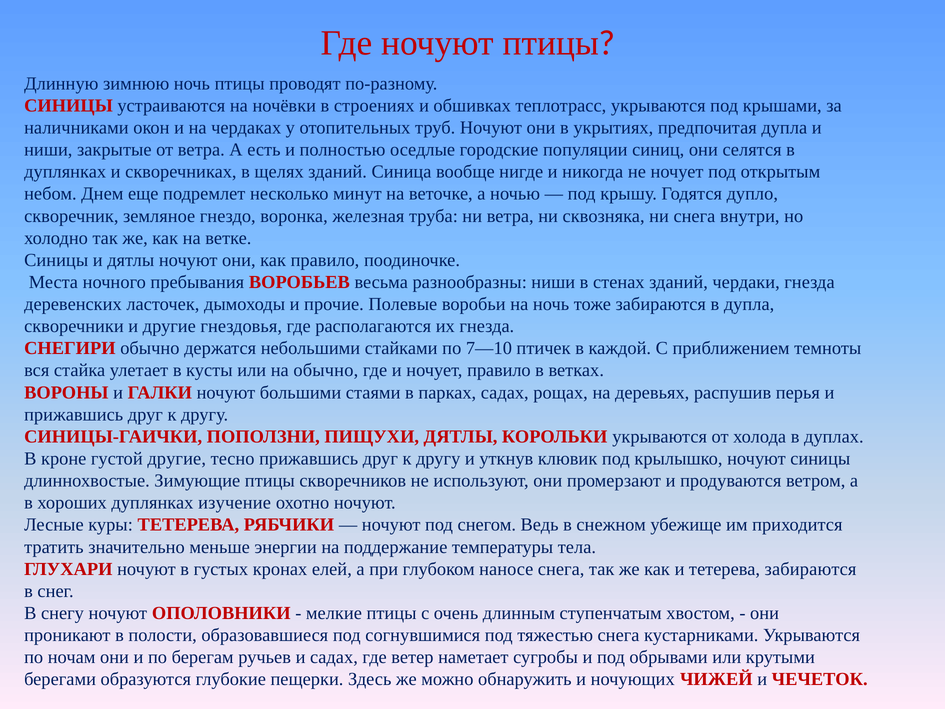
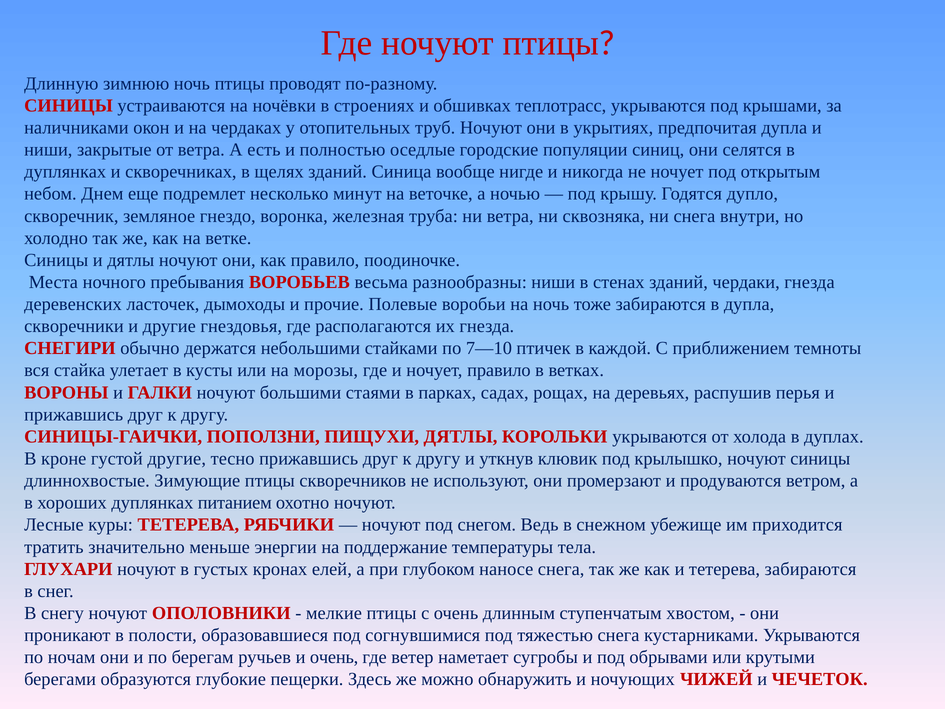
на обычно: обычно -> морозы (326, 370)
изучение: изучение -> питанием (235, 503)
и садах: садах -> очень (334, 657)
